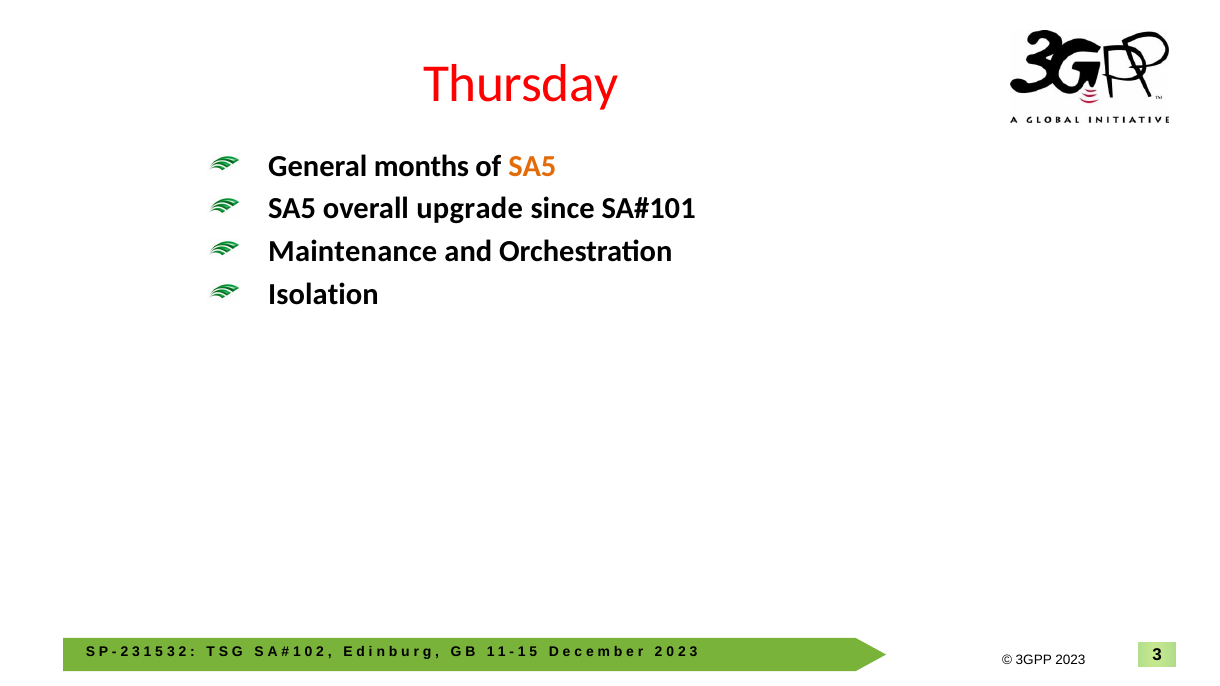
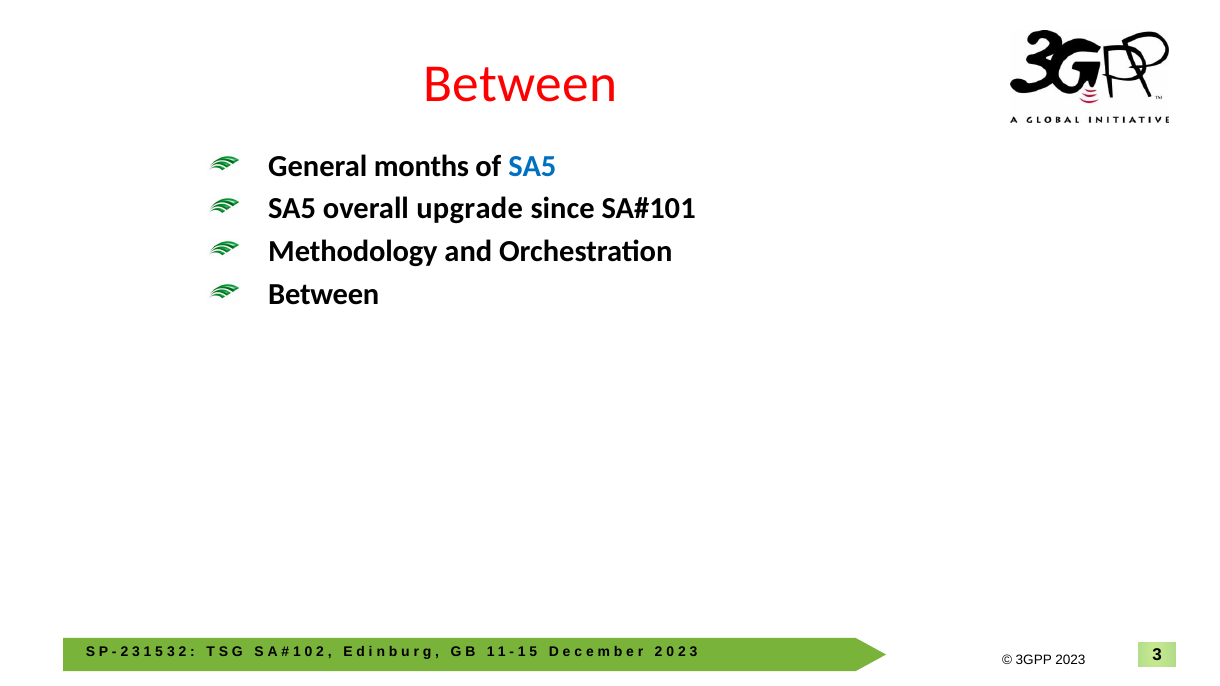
Thursday: Thursday -> Between (521, 84)
SA5 colour: orange -> blue (532, 166)
Maintenance: Maintenance -> Methodology (353, 251)
Isolation: Isolation -> Between (324, 294)
